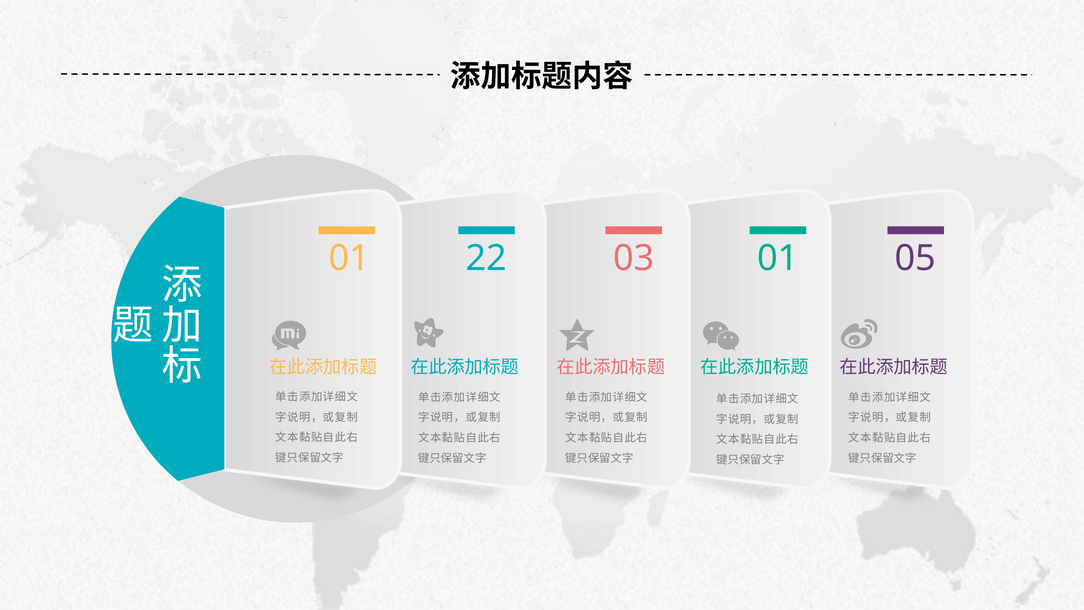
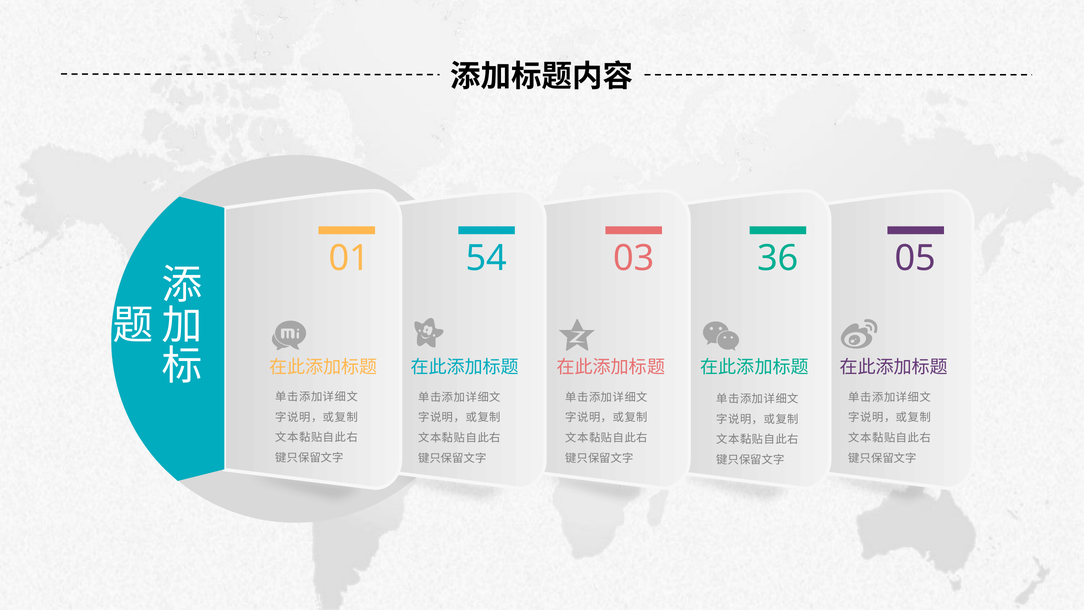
22: 22 -> 54 (486, 258)
03 01: 01 -> 36 (778, 258)
